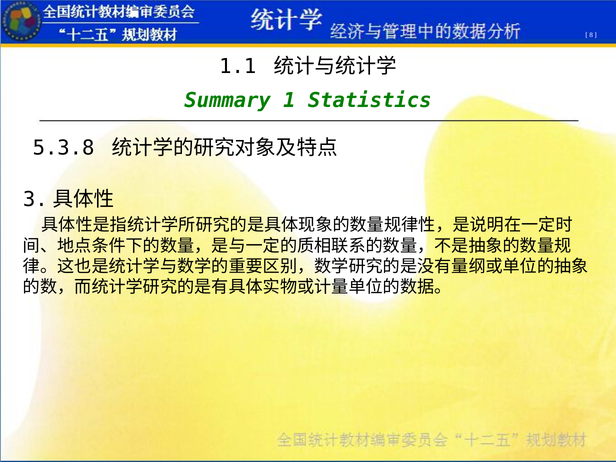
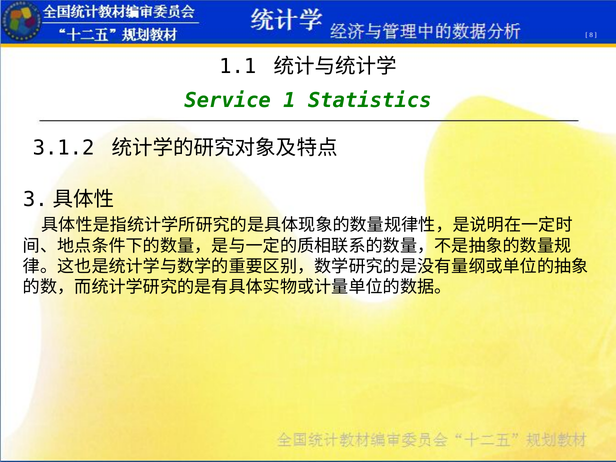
Summary: Summary -> Service (228, 101)
5.3.8: 5.3.8 -> 3.1.2 (64, 148)
